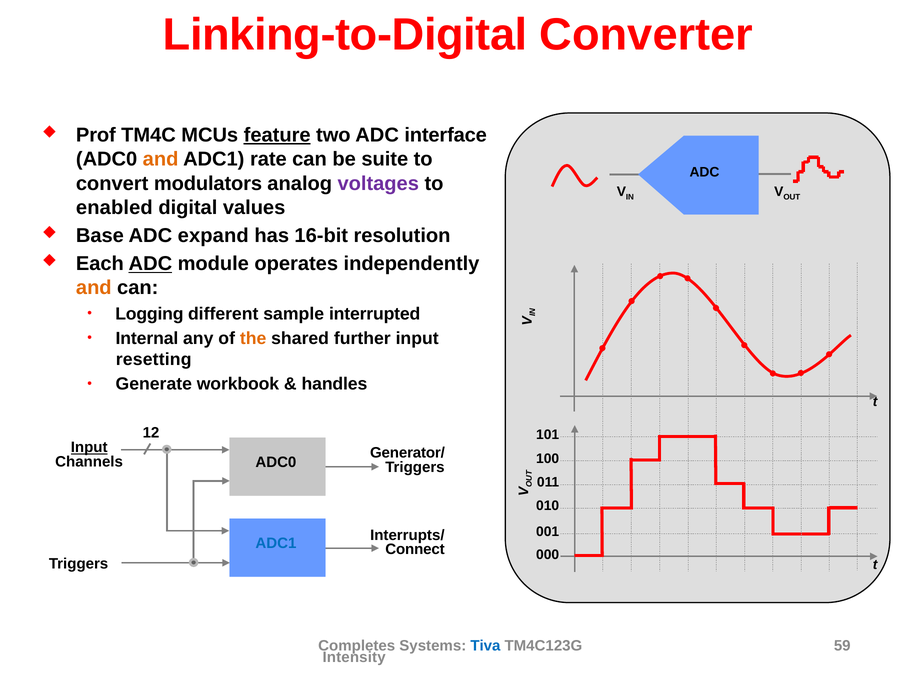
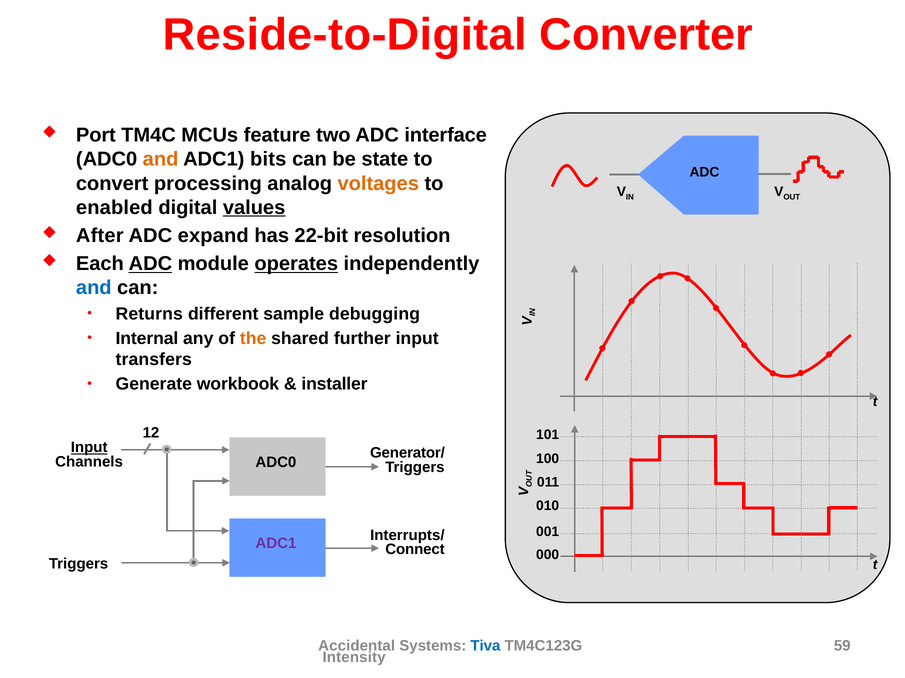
Linking-to-Digital: Linking-to-Digital -> Reside-to-Digital (345, 35)
Prof: Prof -> Port (96, 135)
feature underline: present -> none (277, 135)
rate: rate -> bits (268, 159)
suite: suite -> state (385, 159)
modulators: modulators -> processing (208, 184)
voltages colour: purple -> orange (378, 184)
values underline: none -> present (254, 208)
Base: Base -> After (100, 236)
16-bit: 16-bit -> 22-bit (321, 236)
operates underline: none -> present (296, 264)
and colour: orange -> blue (94, 288)
Logging: Logging -> Returns (149, 314)
interrupted: interrupted -> debugging (375, 314)
resetting: resetting -> transfers (154, 360)
handles: handles -> installer (334, 385)
ADC1 colour: blue -> purple (276, 544)
Completes: Completes -> Accidental (357, 647)
